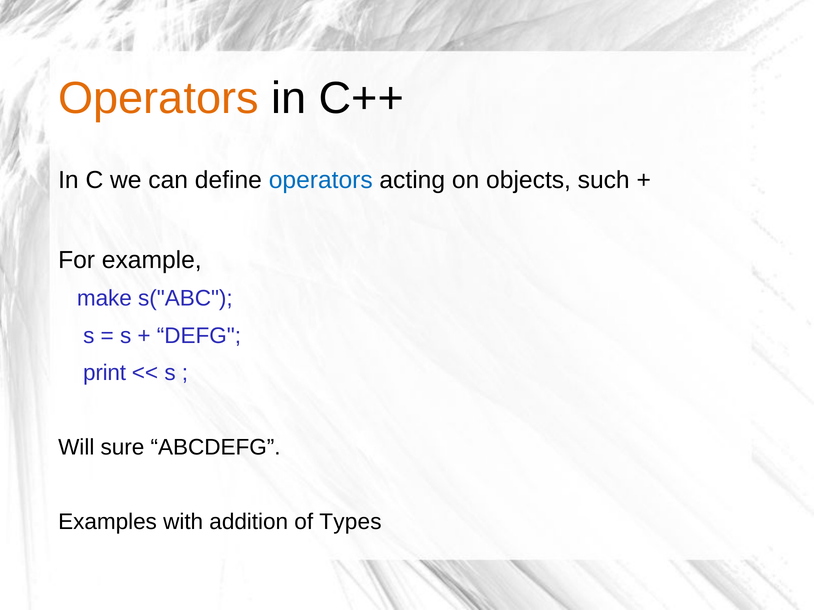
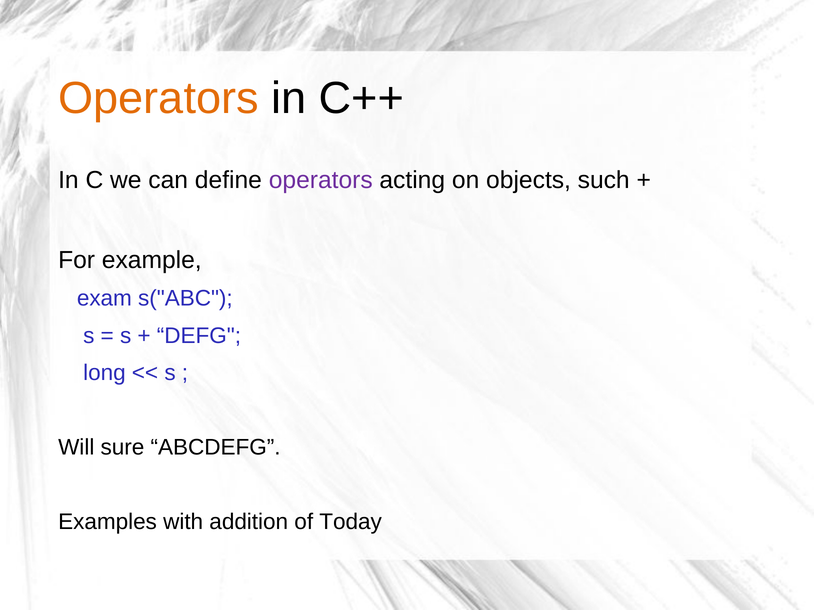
operators colour: blue -> purple (321, 180)
make: make -> exam (104, 299)
print: print -> long (104, 373)
Types: Types -> Today (351, 522)
